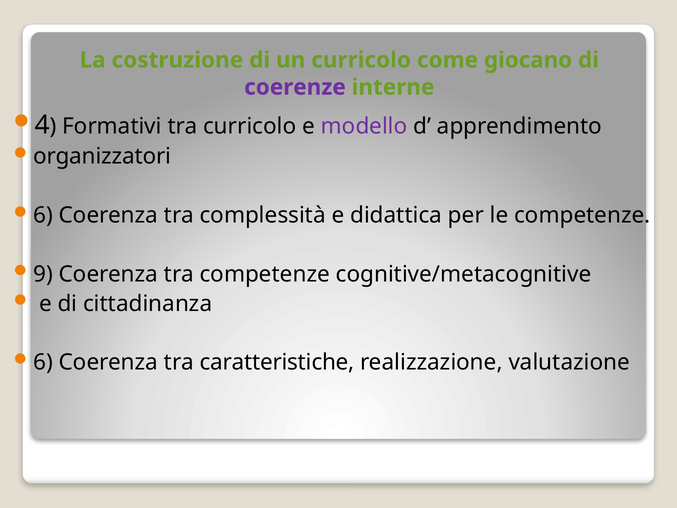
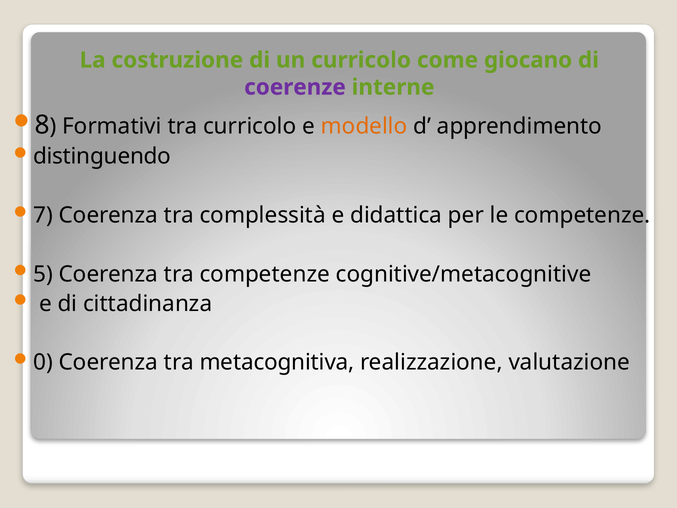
4: 4 -> 8 (42, 125)
modello colour: purple -> orange (364, 126)
organizzatori: organizzatori -> distinguendo (102, 156)
6: 6 -> 7 (43, 215)
9: 9 -> 5 (43, 274)
6: 6 -> 0 (43, 362)
caratteristiche: caratteristiche -> metacognitiva (277, 362)
